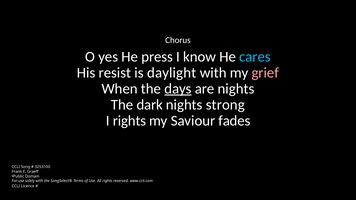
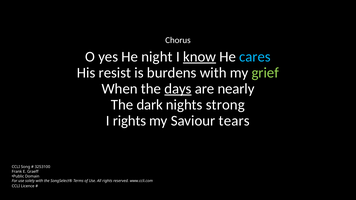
press: press -> night (157, 57)
know underline: none -> present (200, 57)
daylight: daylight -> burdens (172, 73)
grief colour: pink -> light green (265, 73)
are nights: nights -> nearly (236, 89)
fades: fades -> tears (234, 121)
